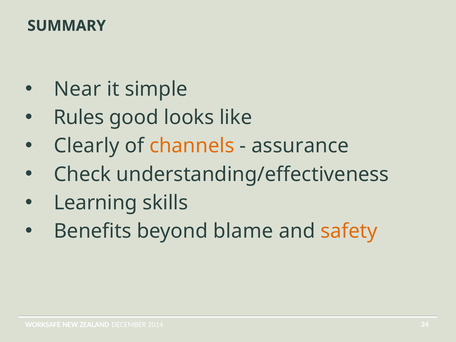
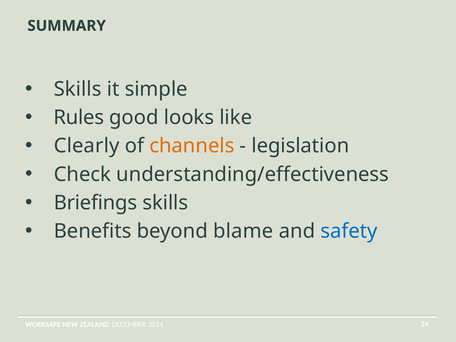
Near: Near -> Skills (78, 89)
assurance: assurance -> legislation (300, 146)
Learning: Learning -> Briefings (96, 203)
safety colour: orange -> blue (349, 231)
